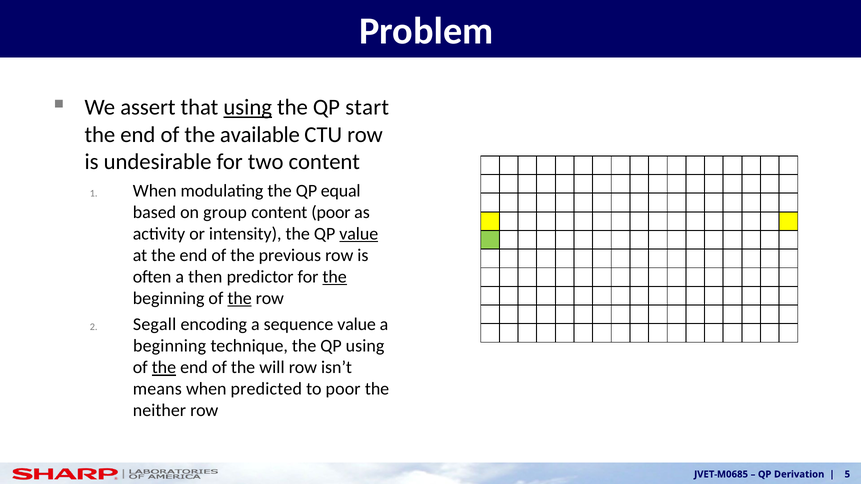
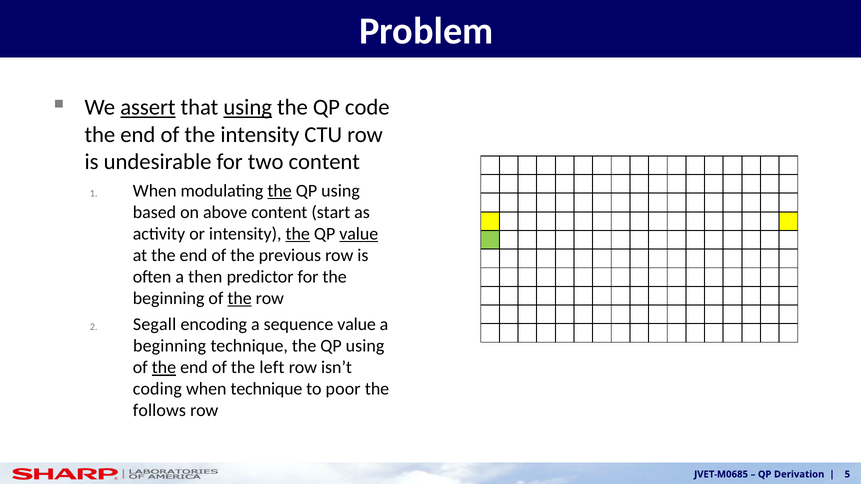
assert underline: none -> present (148, 107)
start: start -> code (367, 107)
the available: available -> intensity (260, 135)
the underline: none -> present (280, 191)
equal: equal -> using (341, 191)
group: group -> above (225, 212)
content poor: poor -> start (331, 212)
the underline: none -> present (298, 234)
the underline: present -> none (335, 277)
will: will -> left (272, 368)
means: means -> coding (157, 389)
when predicted: predicted -> technique (266, 389)
neither: neither -> follows (159, 411)
